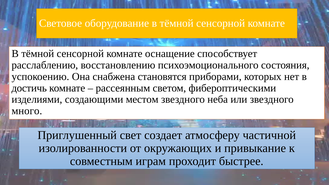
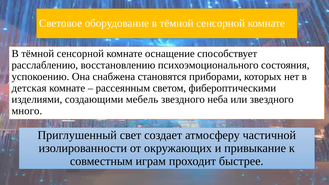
достичь: достичь -> детская (29, 88)
местом: местом -> мебель (142, 100)
